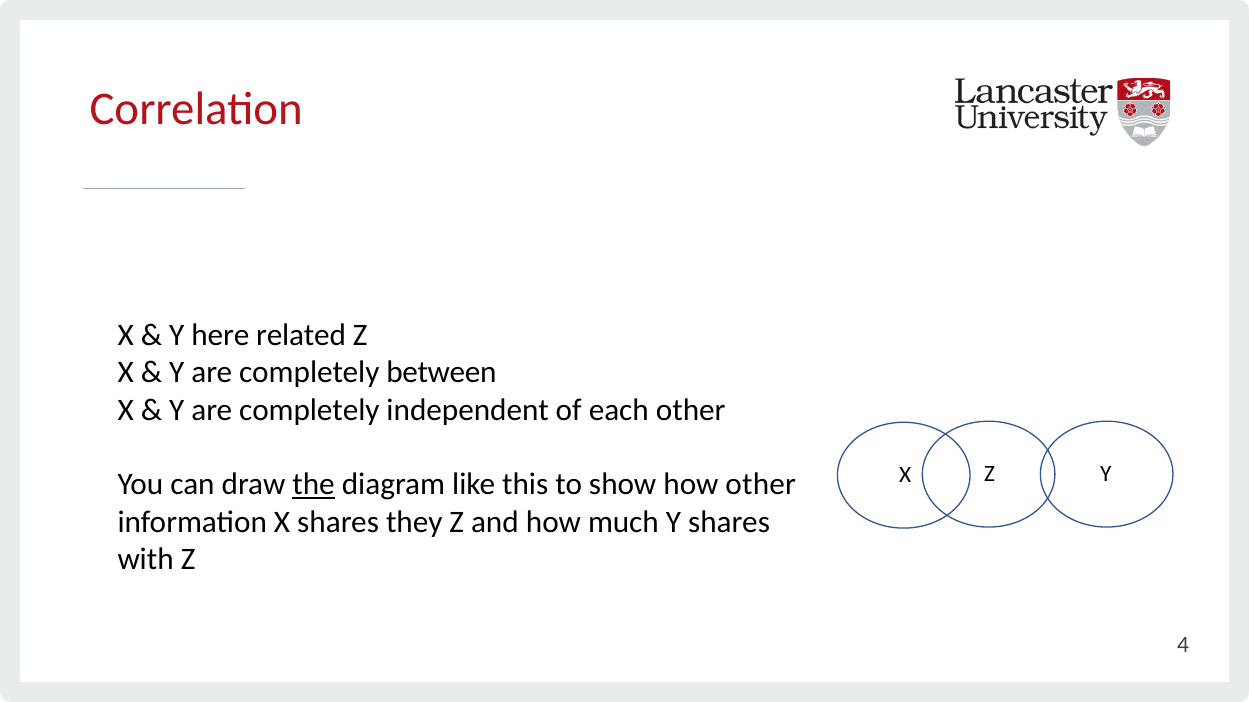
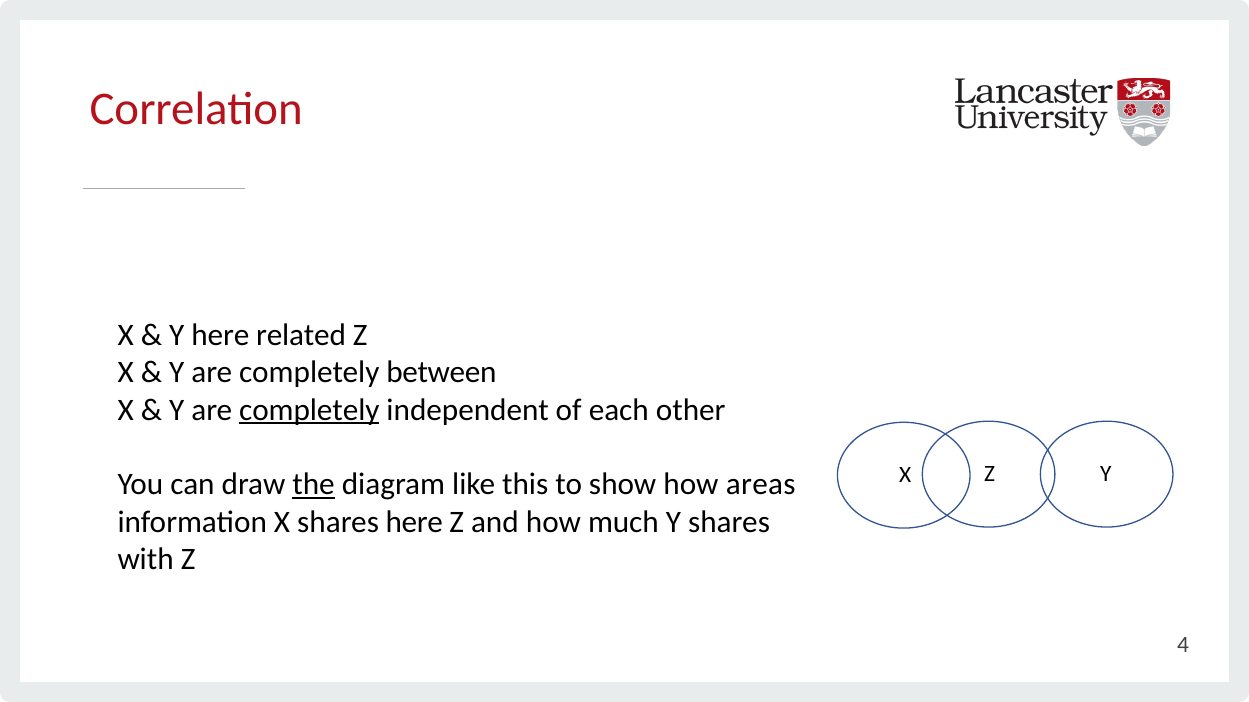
completely underline: none -> present (309, 410)
how other: other -> areas (761, 485)
shares they: they -> here (414, 522)
